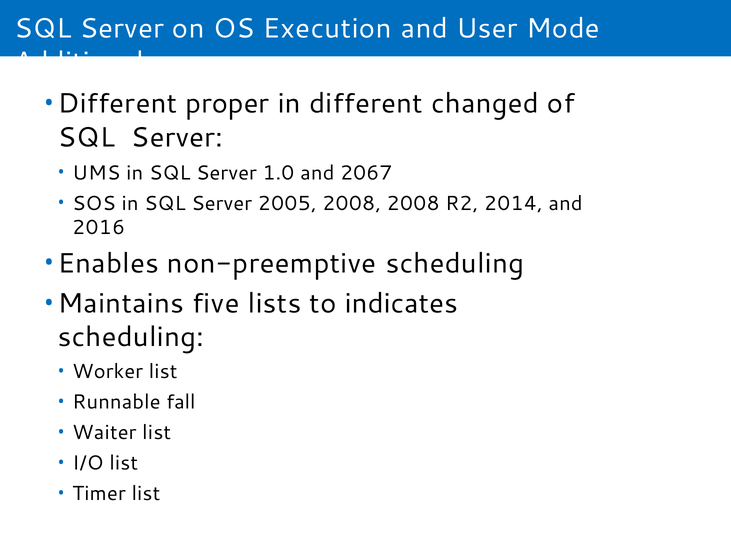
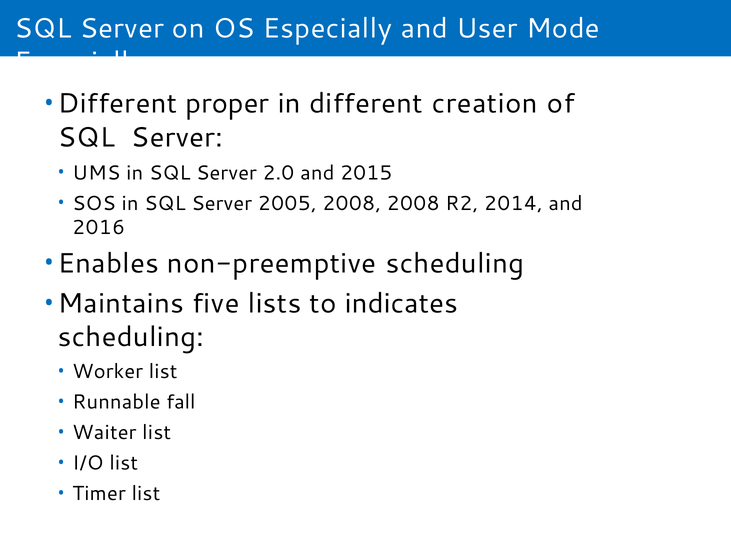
OS Execution: Execution -> Especially (327, 29)
Additional: Additional -> Especially (79, 62)
changed: changed -> creation (485, 103)
1.0: 1.0 -> 2.0 (278, 173)
2067: 2067 -> 2015 (366, 173)
